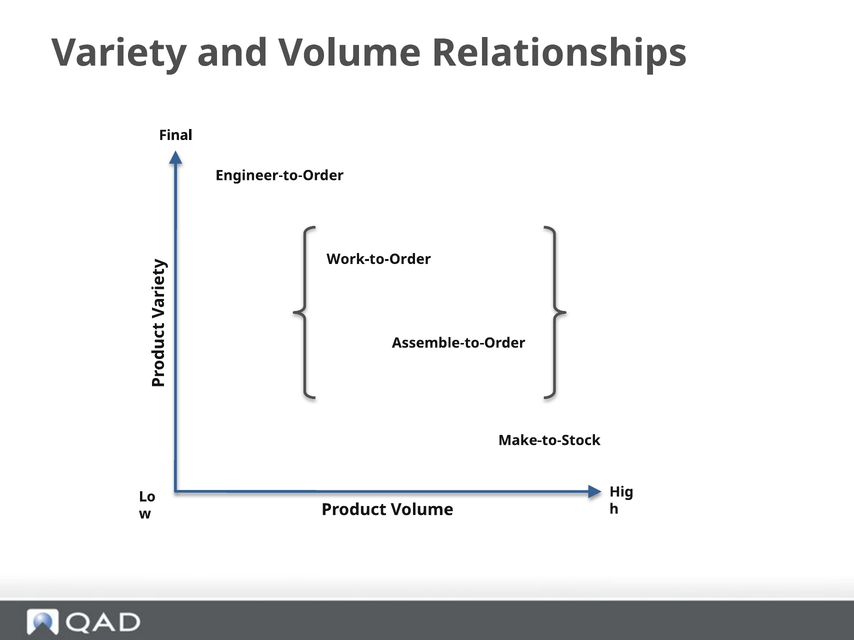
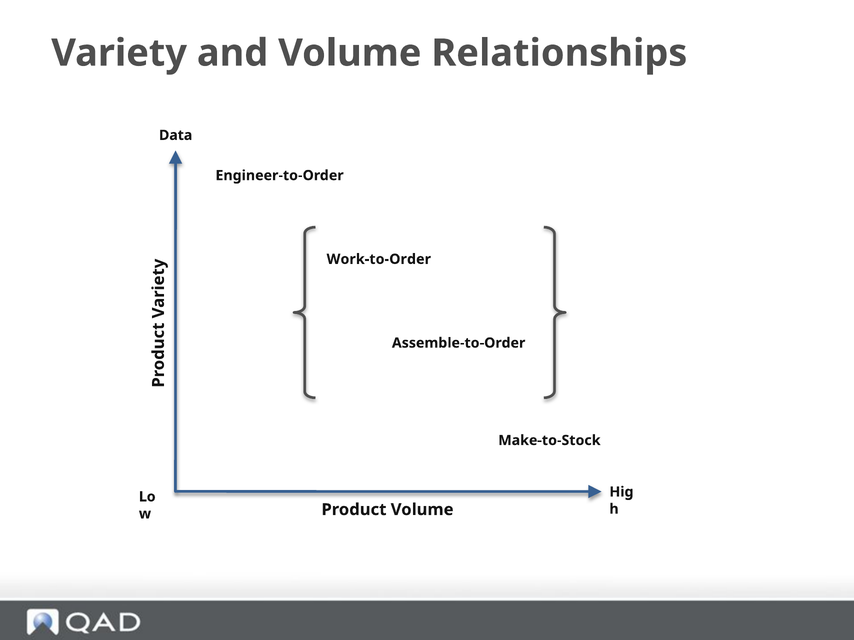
Final: Final -> Data (176, 135)
